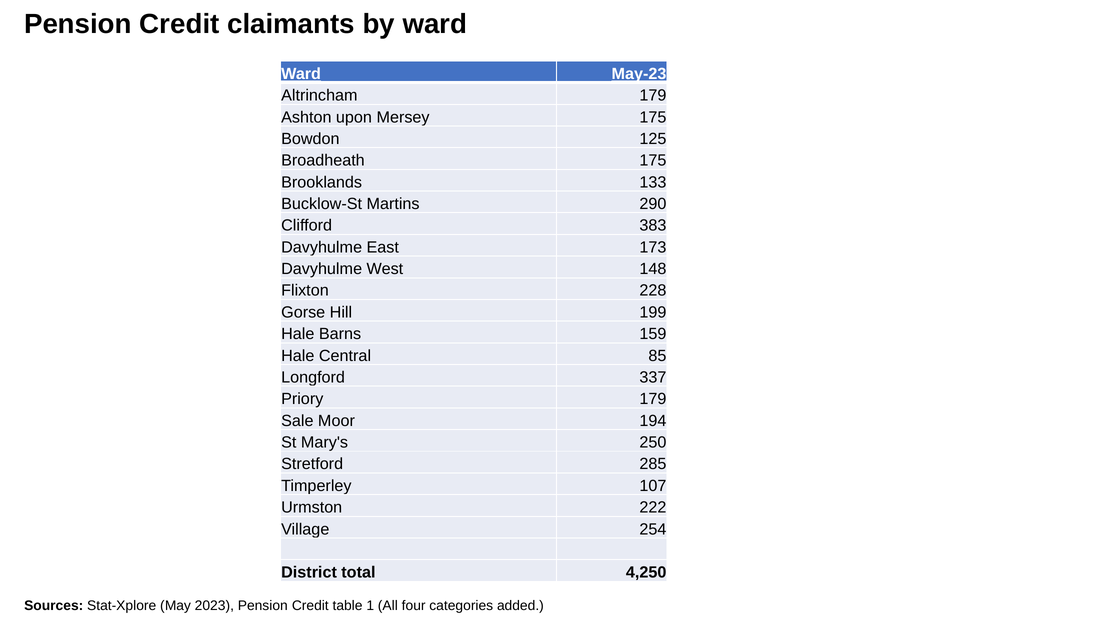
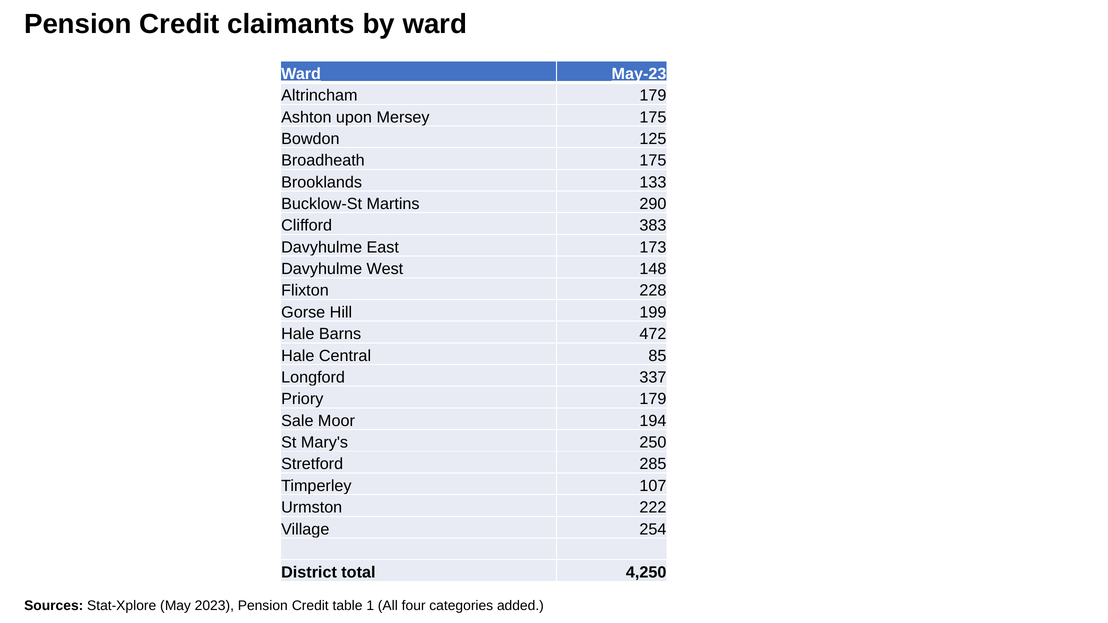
159: 159 -> 472 (653, 334)
